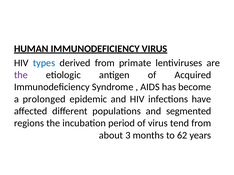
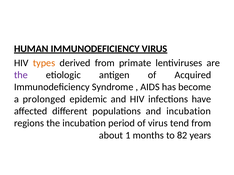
types colour: blue -> orange (44, 63)
and segmented: segmented -> incubation (189, 111)
3: 3 -> 1 (128, 136)
62: 62 -> 82 (182, 136)
